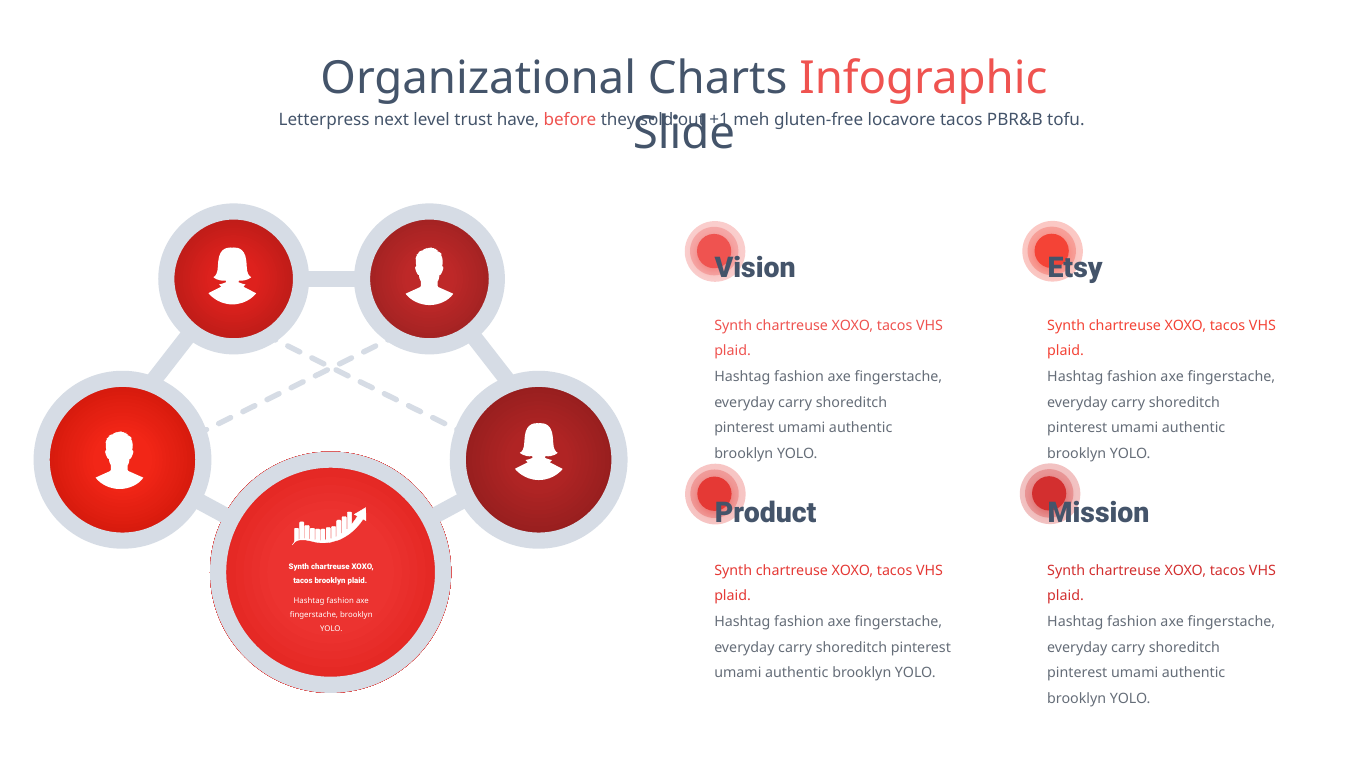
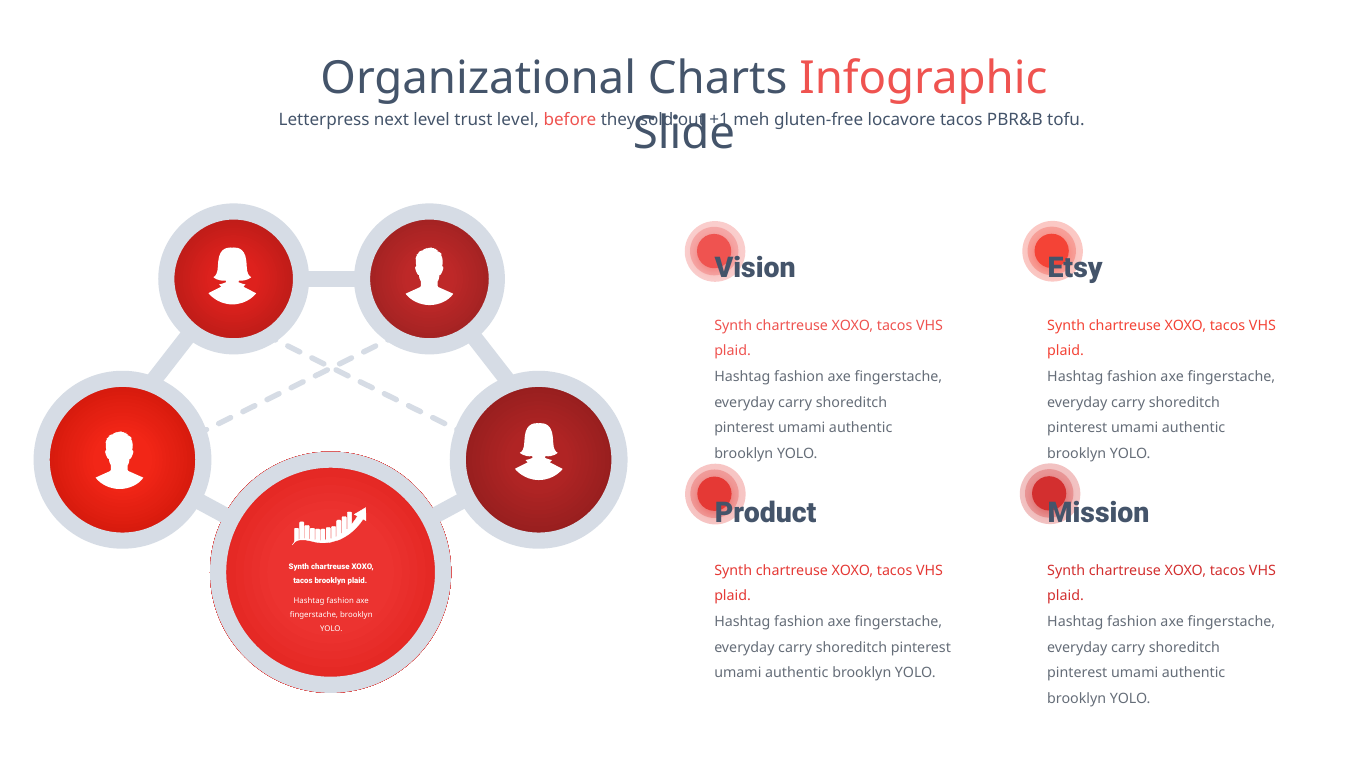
trust have: have -> level (518, 119)
